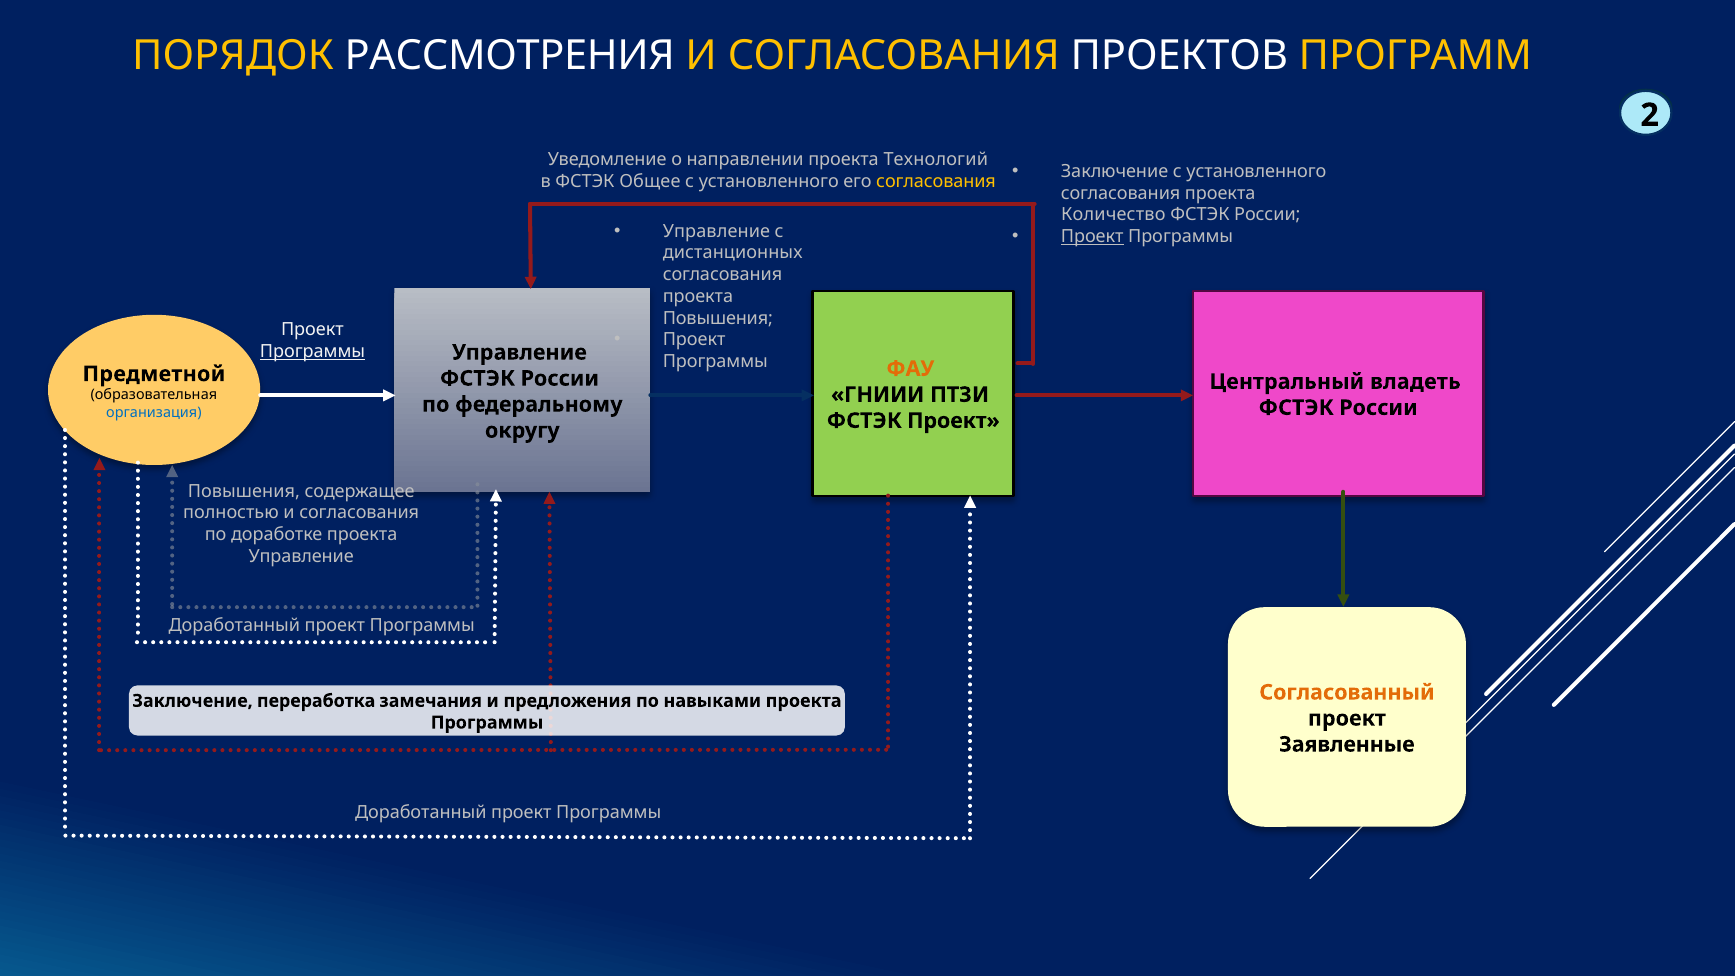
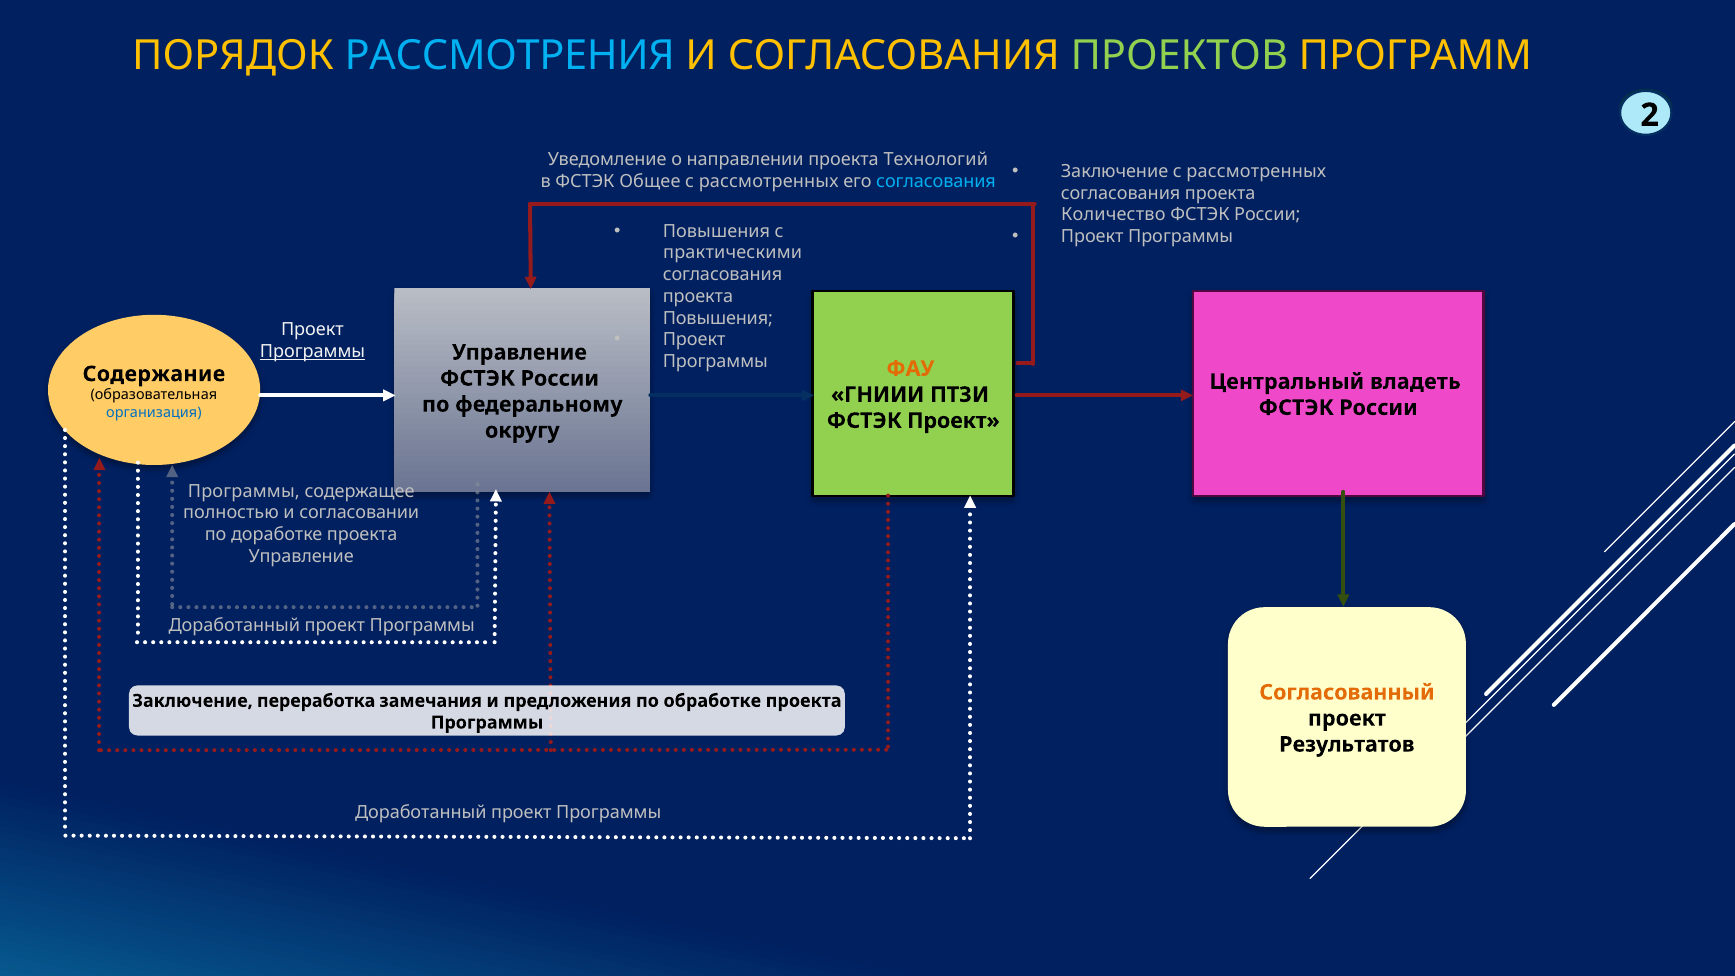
РАССМОТРЕНИЯ colour: white -> light blue (510, 56)
ПРОЕКТОВ colour: white -> light green (1179, 56)
Заключение с установленного: установленного -> рассмотренных (1256, 171)
установленного: установленного -> рассмотренных (769, 182)
согласования colour: yellow -> light blue (936, 182)
Управление: Управление -> Повышения (717, 231)
Проект underline: present -> none (1092, 237)
дистанционных: дистанционных -> практическими (733, 253)
Предметной: Предметной -> Содержание (154, 374)
Повышения: Повышения -> Программы (244, 491)
согласования: согласования -> согласовании (359, 513)
навыками: навыками -> обработке (712, 701)
Заявленные: Заявленные -> Результатов (1347, 744)
